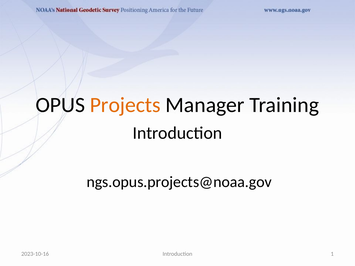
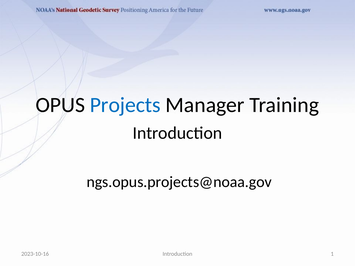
Projects colour: orange -> blue (125, 105)
